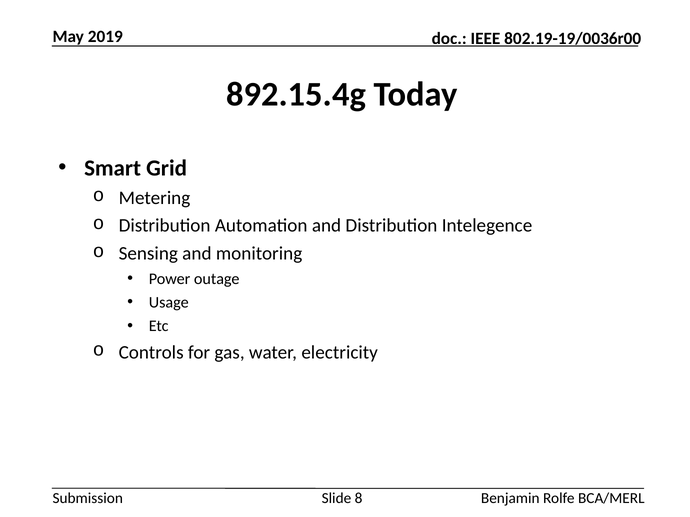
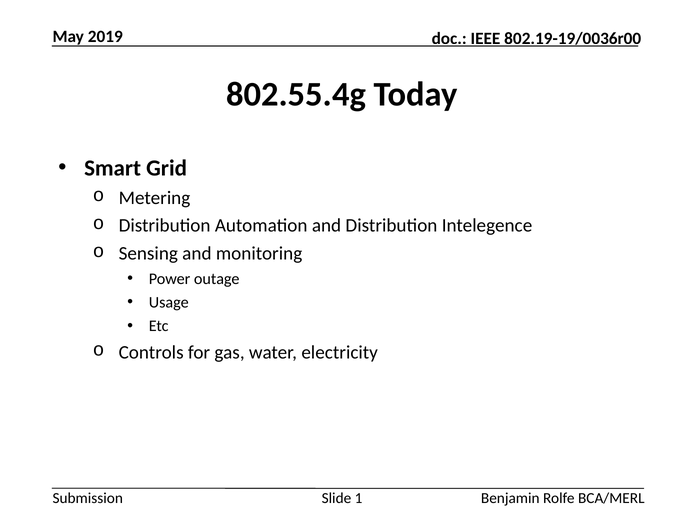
892.15.4g: 892.15.4g -> 802.55.4g (296, 94)
8: 8 -> 1 (359, 499)
